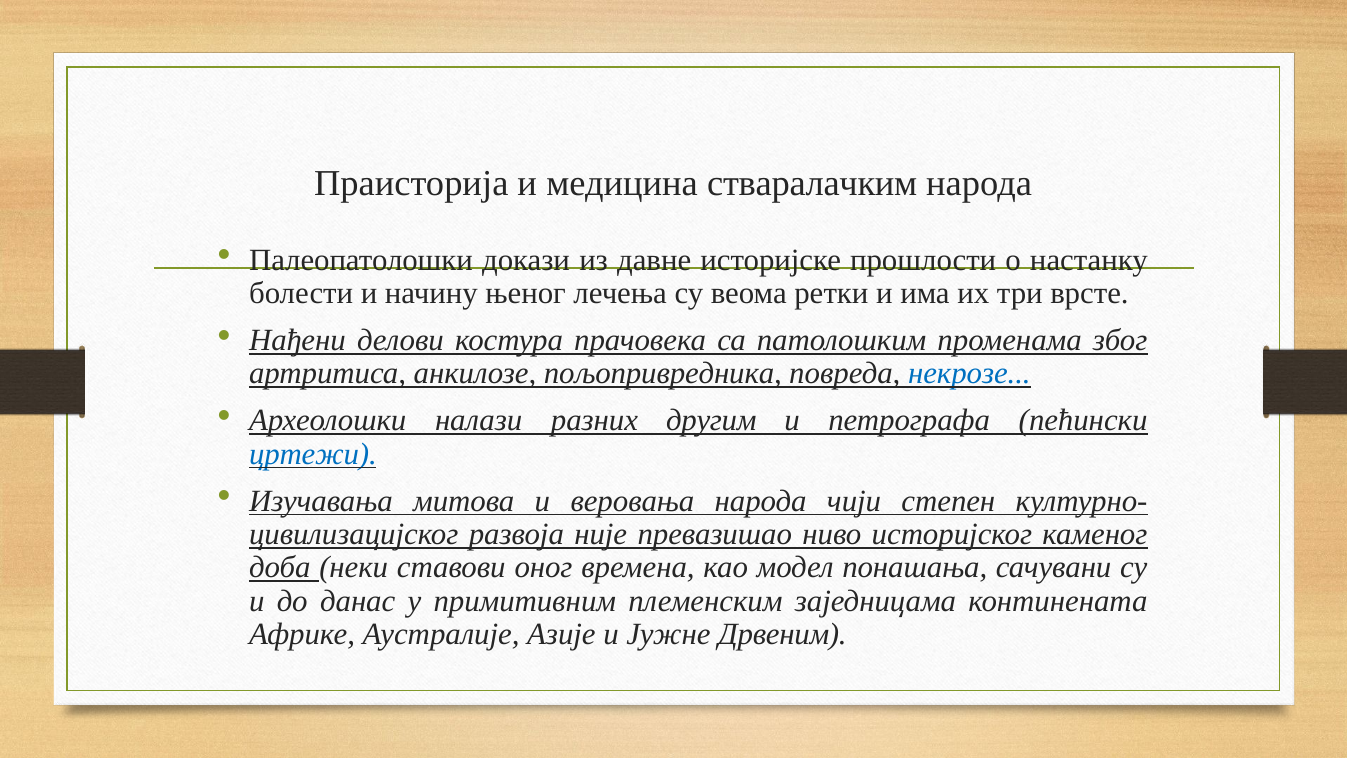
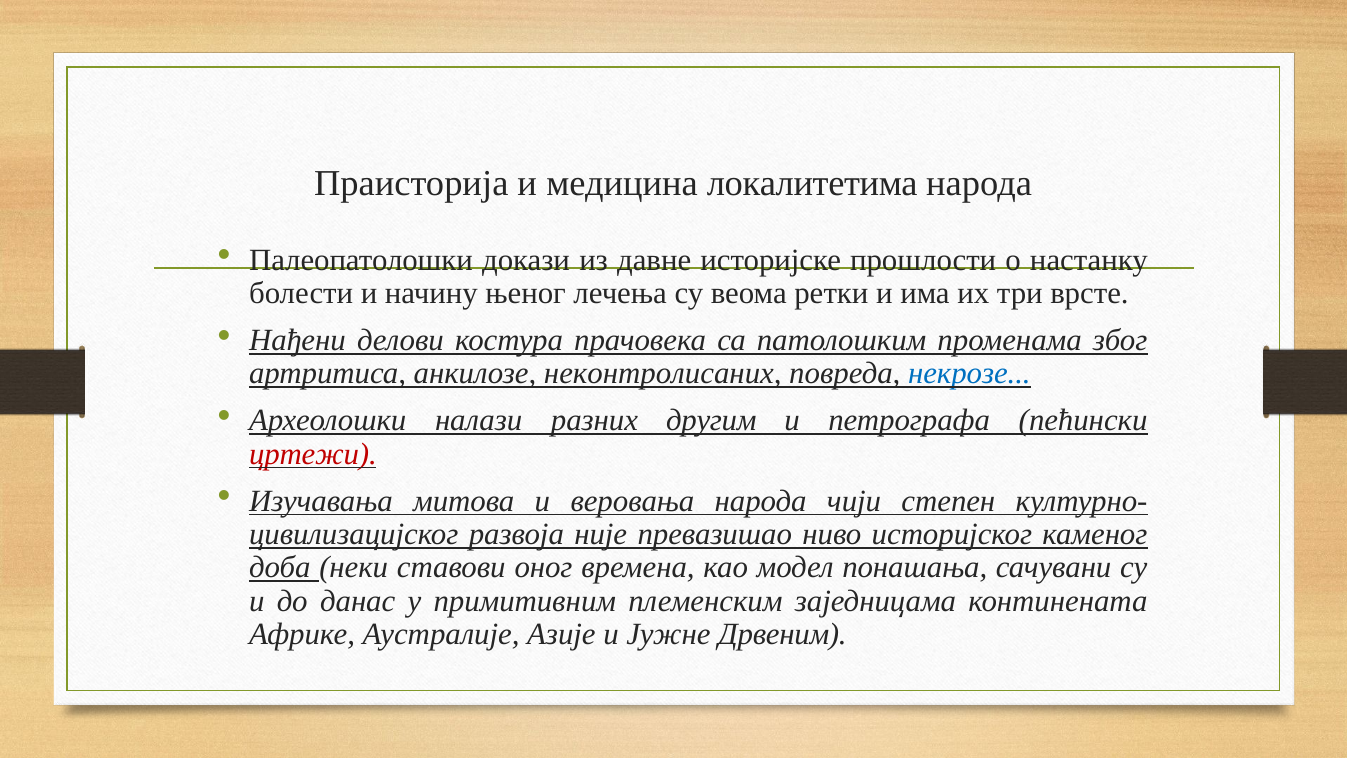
стваралачким: стваралачким -> локалитетима (812, 183)
пољопривредника: пољопривредника -> неконтролисаних (663, 373)
цртежи colour: blue -> red (313, 454)
